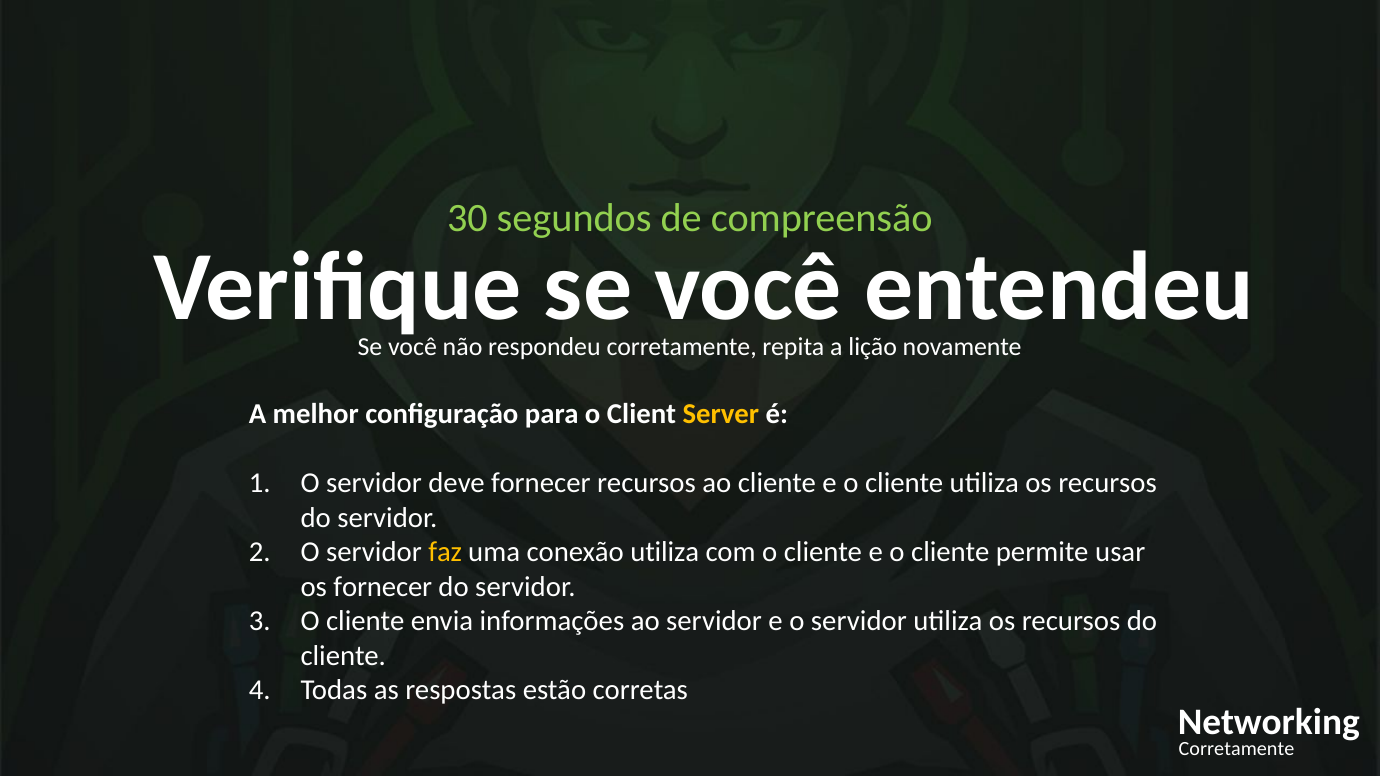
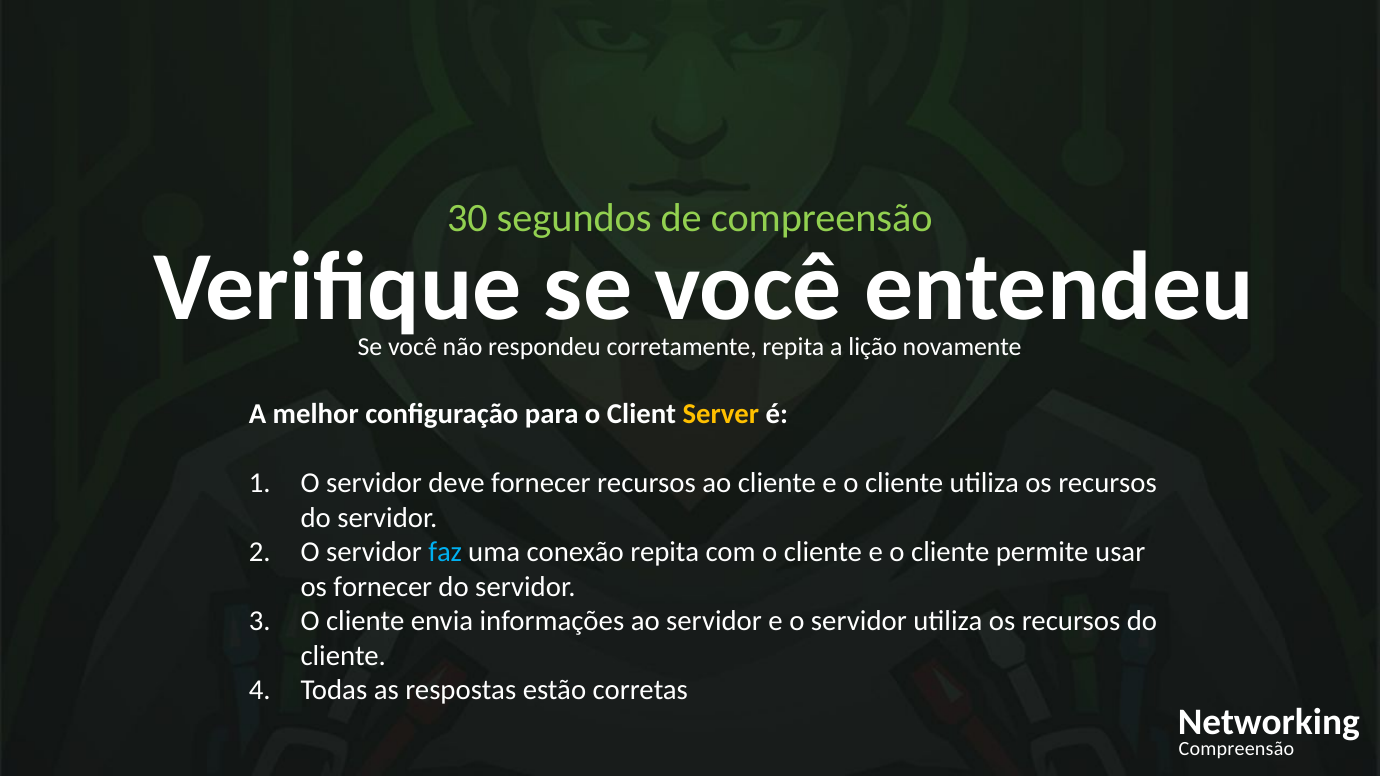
faz colour: yellow -> light blue (445, 552)
conexão utiliza: utiliza -> repita (665, 552)
Corretamente: Corretamente -> Compreensão (1236, 749)
